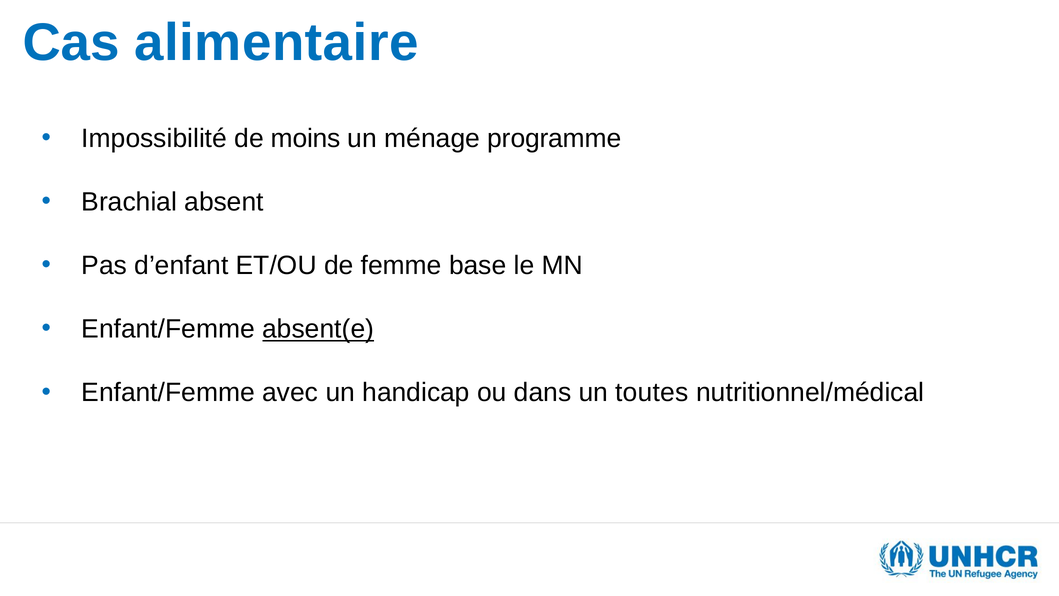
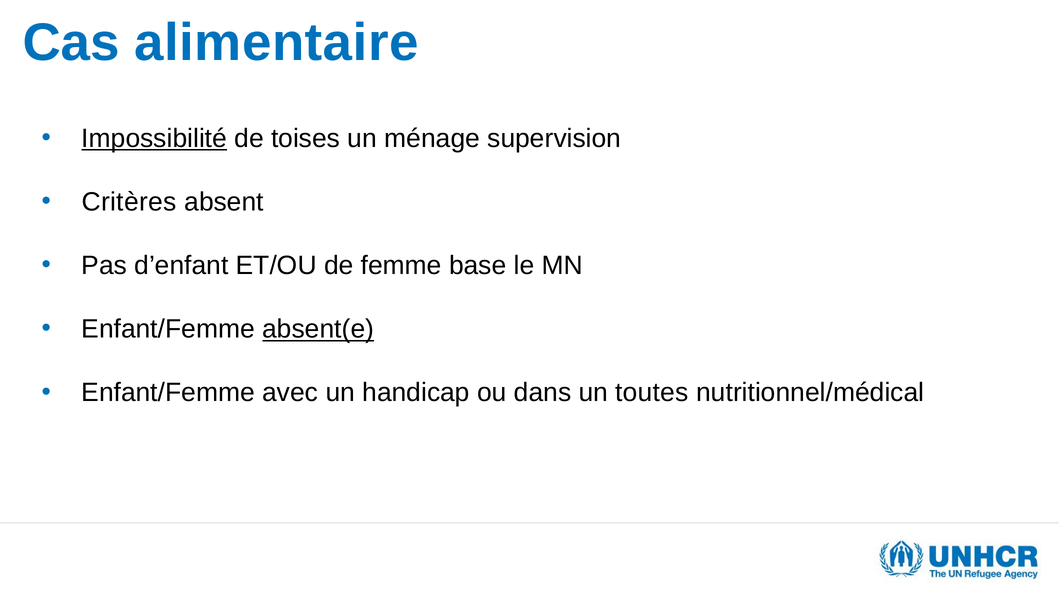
Impossibilité underline: none -> present (154, 138)
moins: moins -> toises (306, 138)
programme: programme -> supervision (554, 138)
Brachial: Brachial -> Critères (129, 202)
